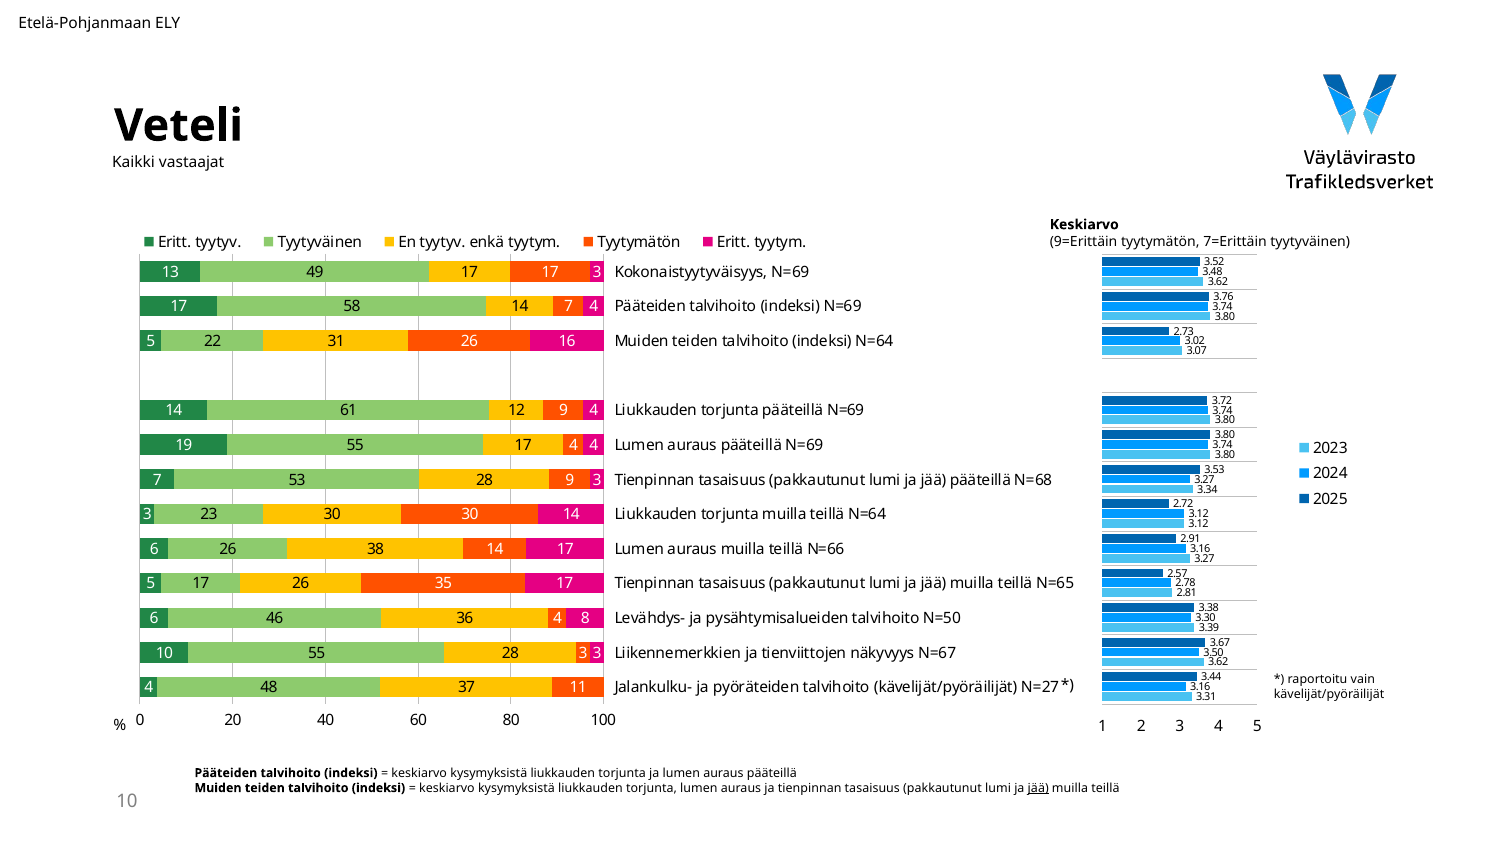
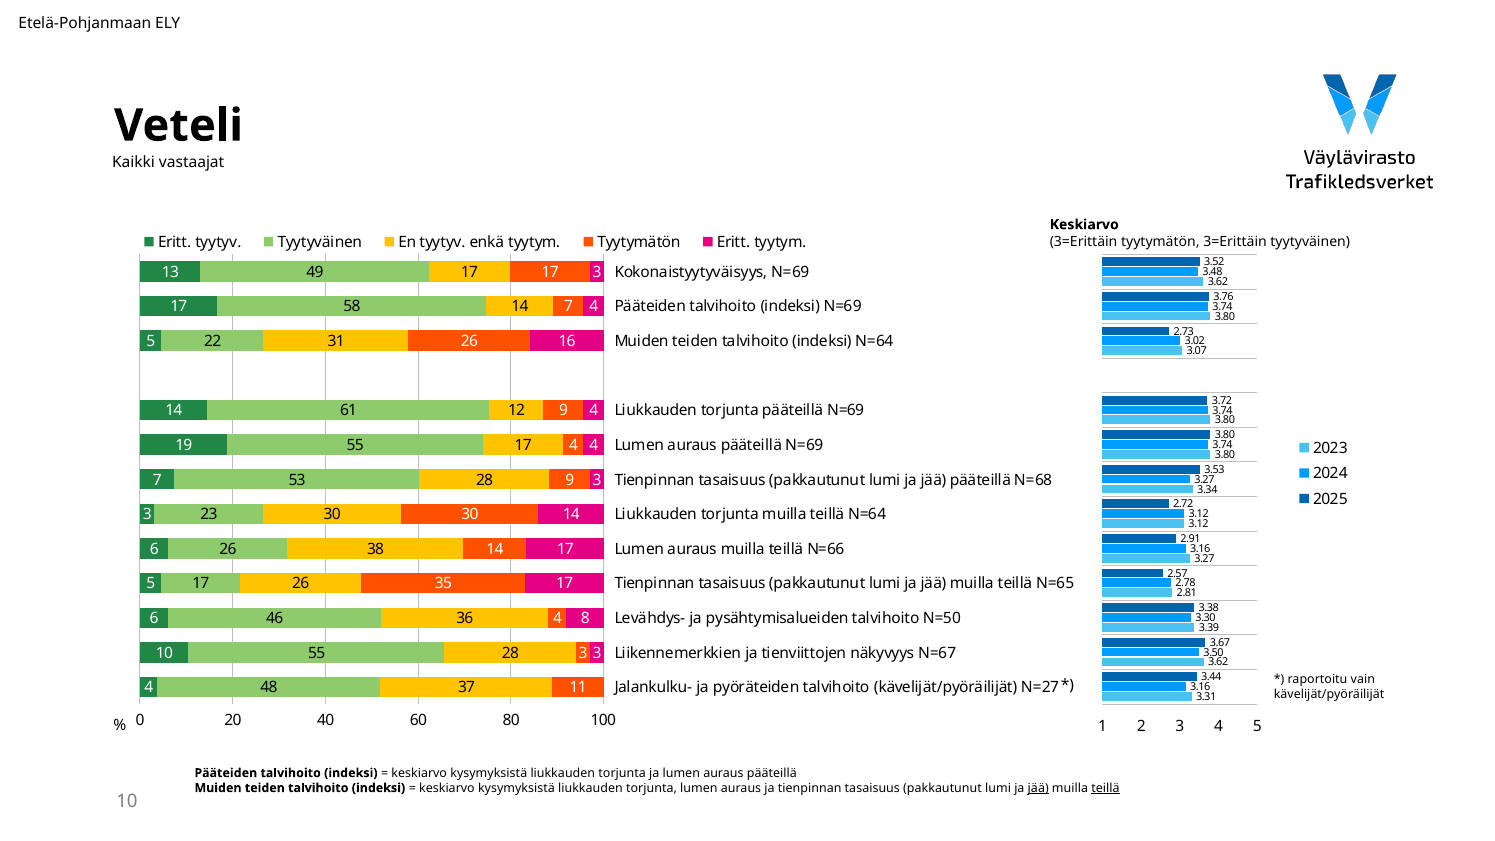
9=Erittäin: 9=Erittäin -> 3=Erittäin (1084, 241)
tyytymätön 7=Erittäin: 7=Erittäin -> 3=Erittäin (1235, 241)
teillä underline: none -> present (1105, 788)
